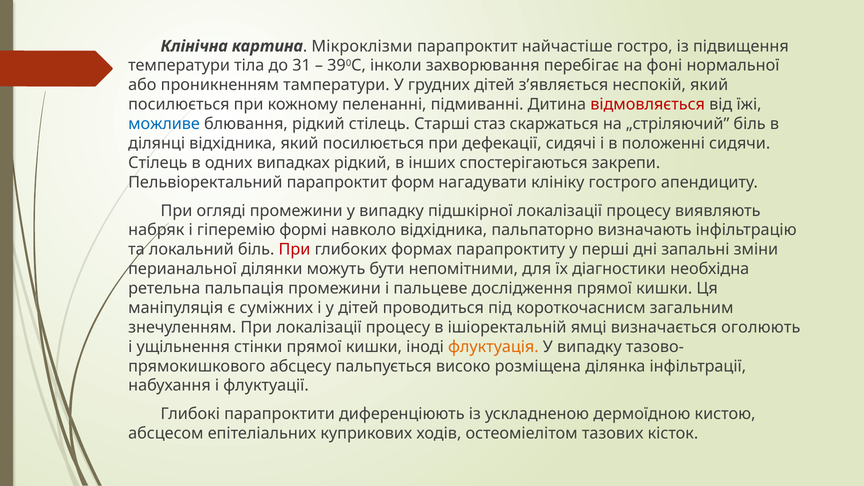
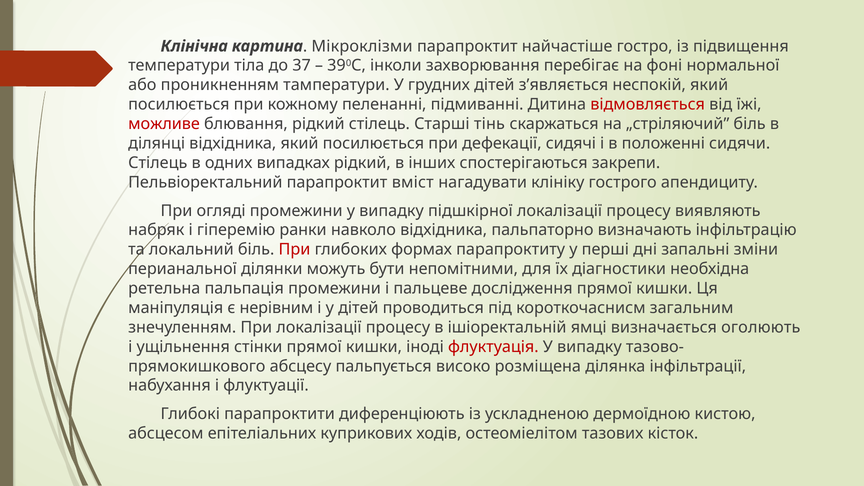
31: 31 -> 37 (302, 66)
можливе colour: blue -> red (164, 124)
стаз: стаз -> тінь (489, 124)
форм: форм -> вміст (413, 182)
формі: формі -> ранки (303, 230)
суміжних: суміжних -> нерівним (276, 308)
флуктуація colour: orange -> red (493, 347)
